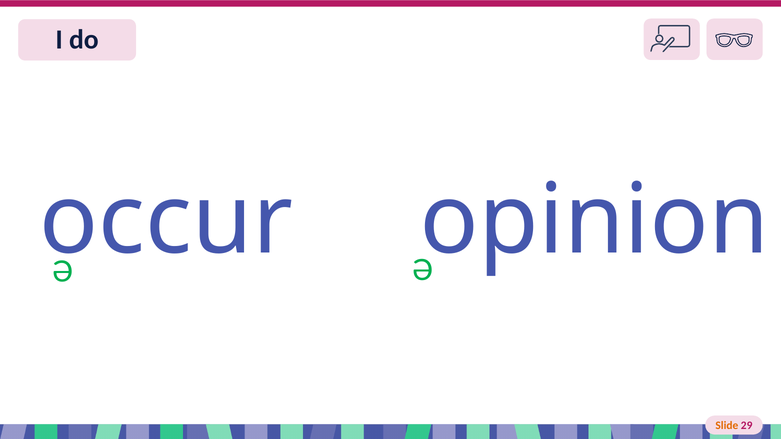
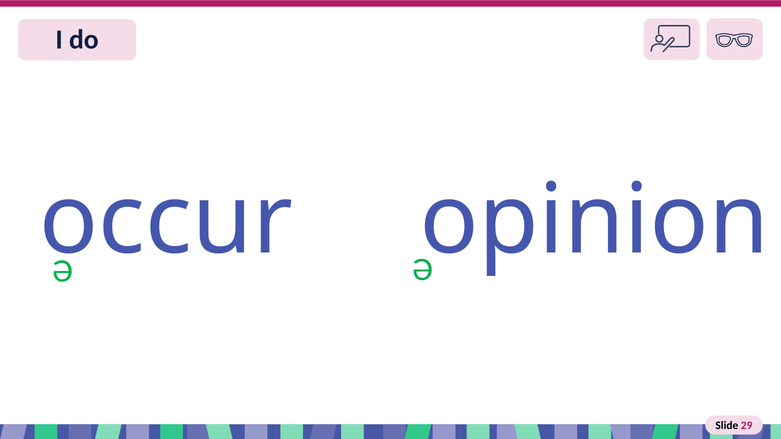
Slide colour: orange -> black (727, 426)
